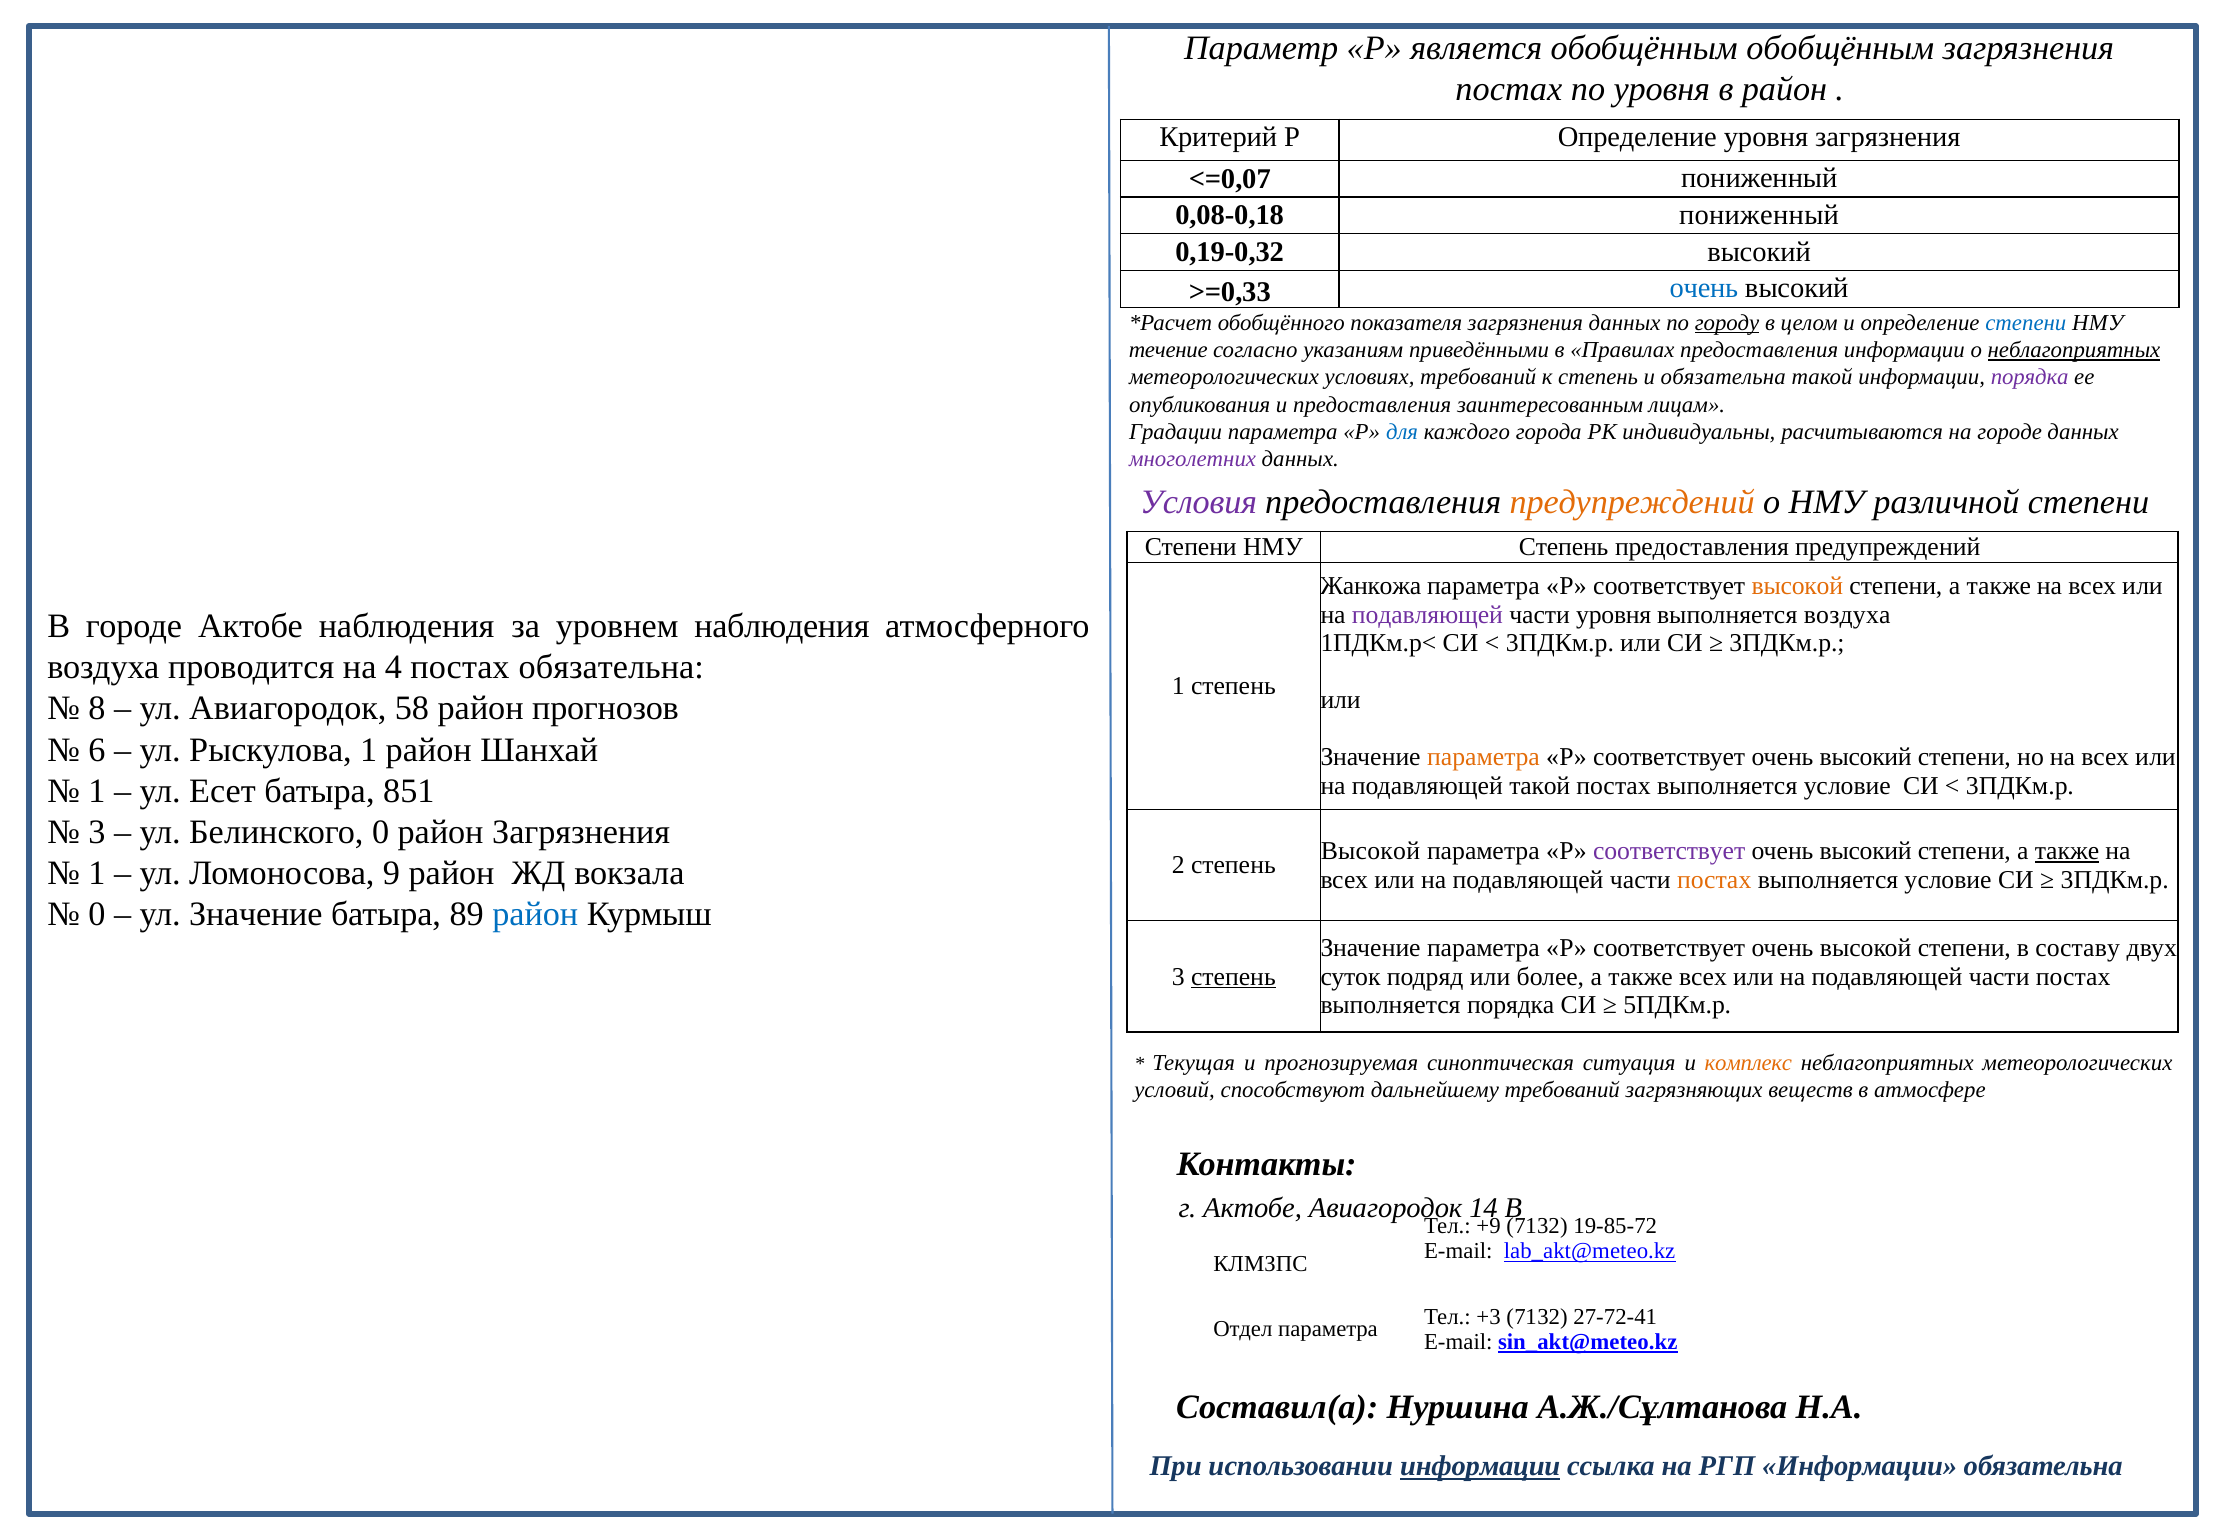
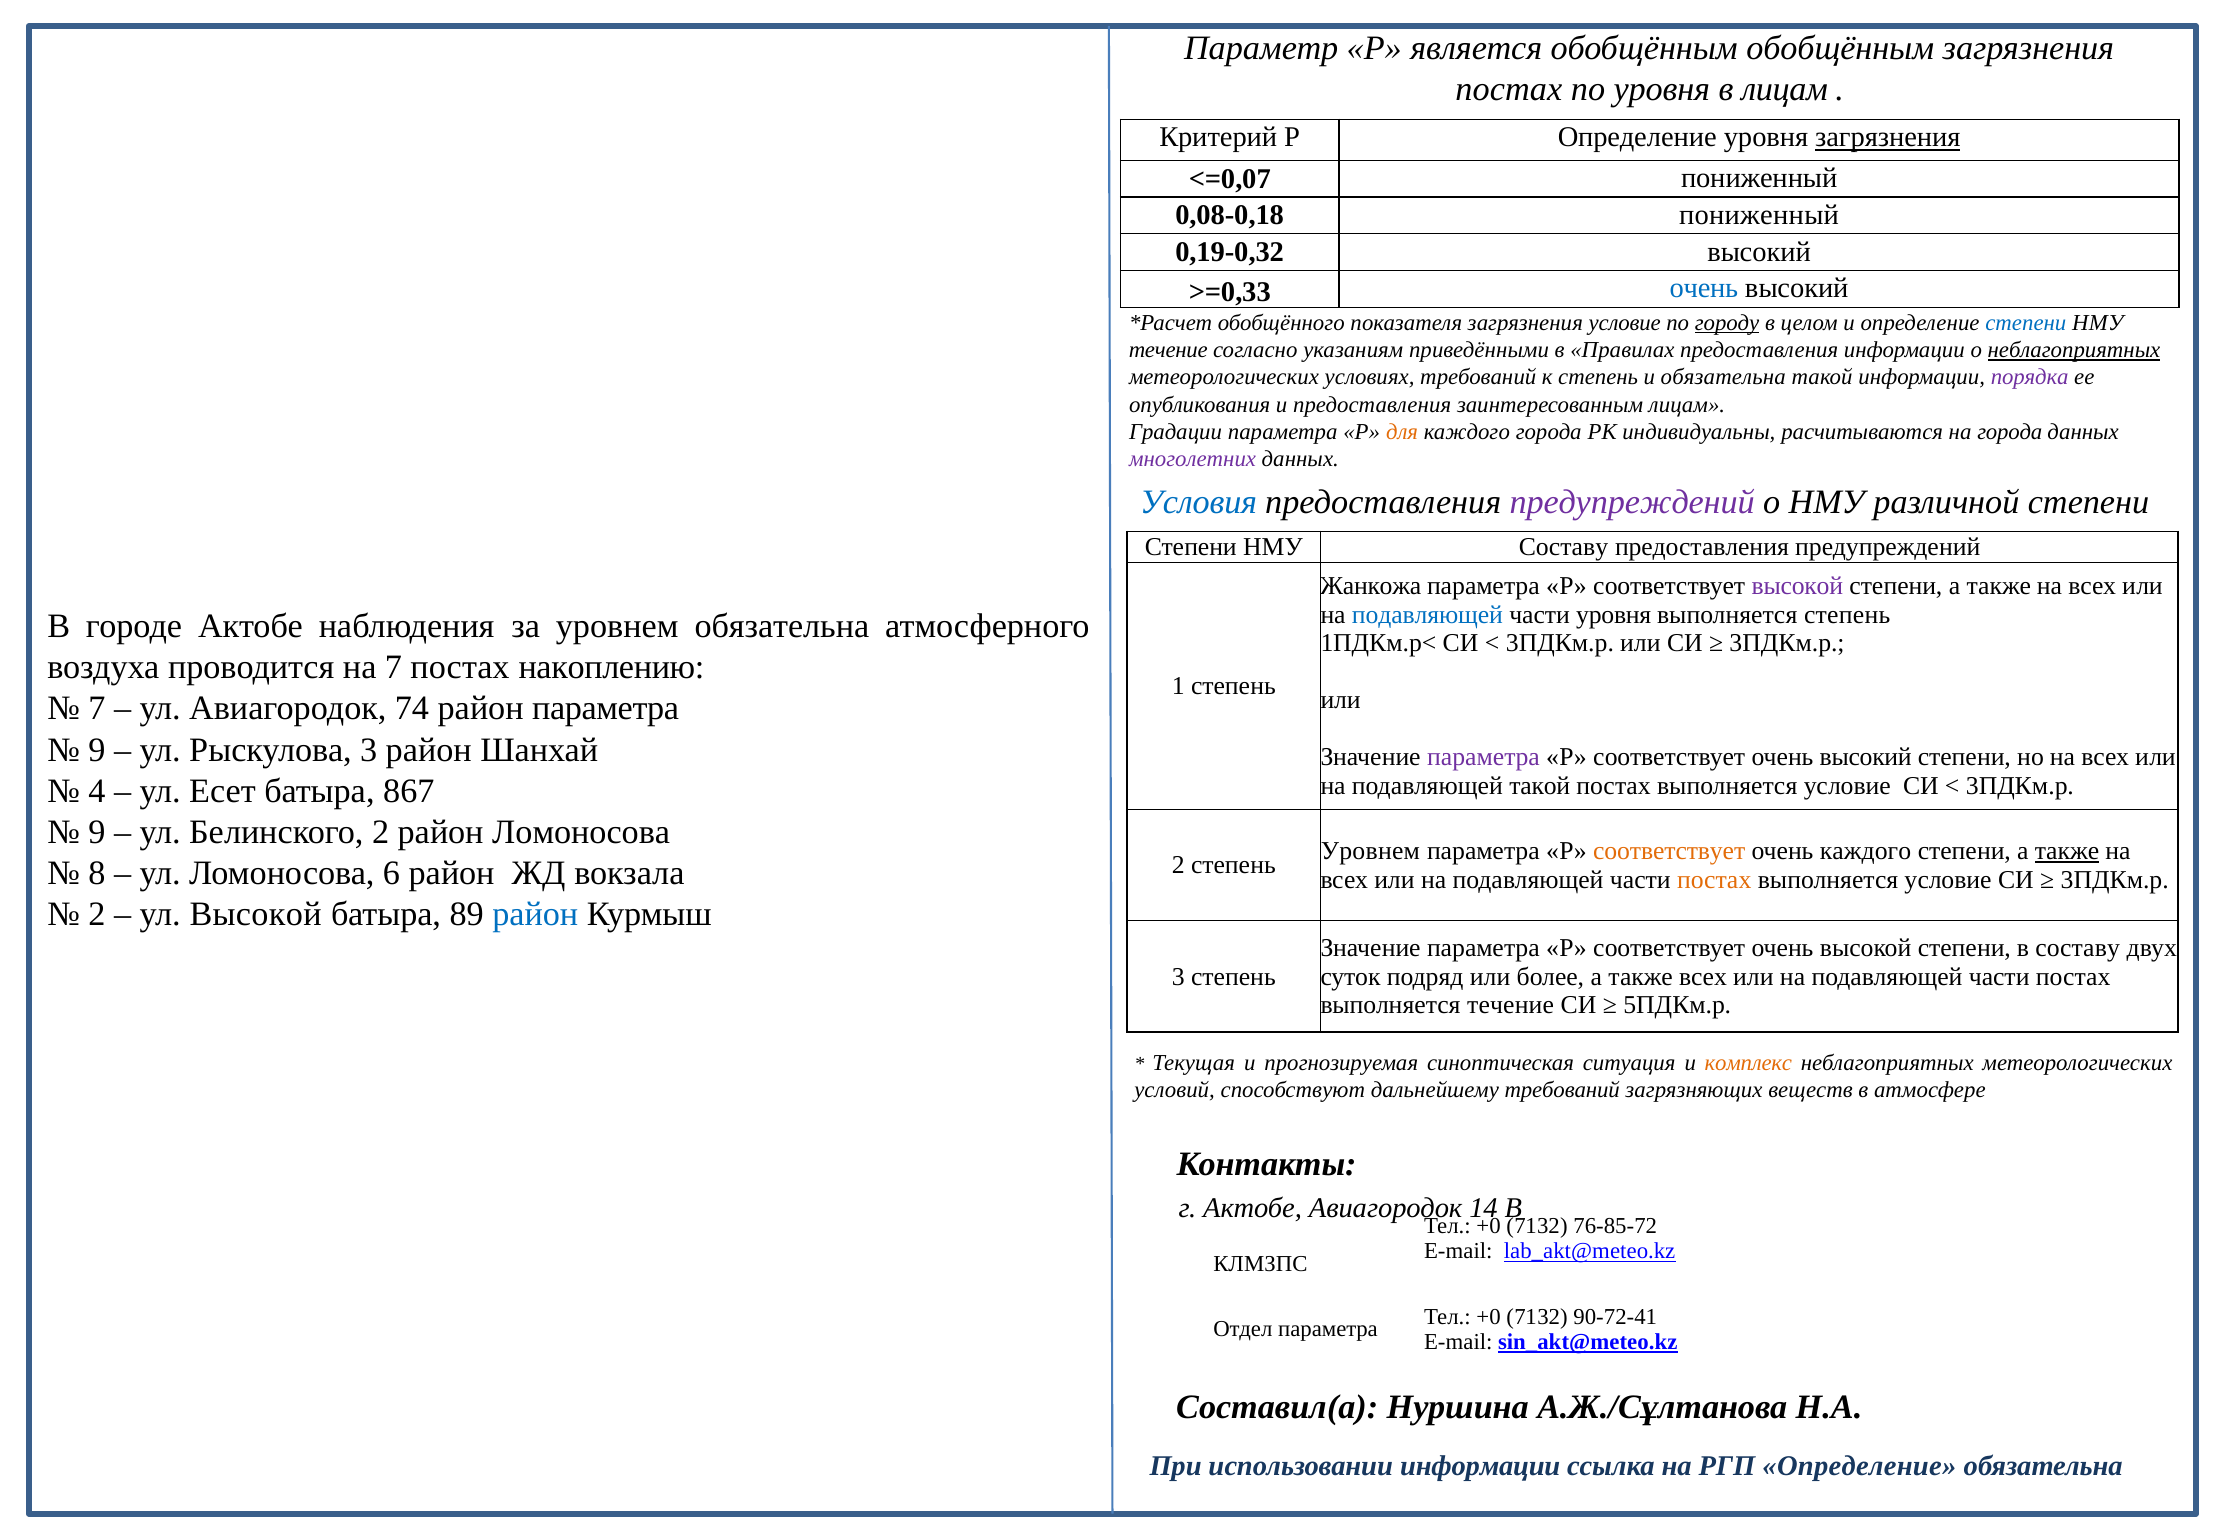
в район: район -> лицам (1785, 89)
загрязнения underline: none -> present (1888, 137)
загрязнения данных: данных -> условие (1625, 323)
для colour: blue -> orange (1402, 432)
на городе: городе -> города (2010, 432)
Условия colour: purple -> blue (1199, 502)
предупреждений colour: orange -> purple (1632, 502)
НМУ Степень: Степень -> Составу (1564, 547)
высокой colour: orange -> purple (1797, 587)
подавляющей colour: purple -> blue (1427, 615)
выполняется воздуха: воздуха -> степень (1847, 615)
уровнем наблюдения: наблюдения -> обязательна (782, 627)
на 4: 4 -> 7 (393, 668)
постах обязательна: обязательна -> накоплению (611, 668)
8: 8 -> 7 (97, 709)
58: 58 -> 74 (412, 709)
район прогнозов: прогнозов -> параметра (606, 709)
6: 6 -> 9 (97, 750)
Рыскулова 1: 1 -> 3 (369, 750)
параметра colour: orange -> purple (1483, 757)
1: 1 -> 4 (97, 791)
851: 851 -> 867 (409, 791)
3: 3 -> 9 (97, 832)
Белинского 0: 0 -> 2 (381, 832)
район Загрязнения: Загрязнения -> Ломоносова (581, 832)
Высокой: Высокой -> Уровнем (1370, 851)
соответствует colour: purple -> orange (1669, 851)
высокий: высокий -> каждого (1866, 851)
1: 1 -> 8 (97, 873)
9: 9 -> 6 (392, 873)
0: 0 -> 2 (97, 914)
ул Значение: Значение -> Высокой (256, 914)
степень underline: present -> none (1233, 977)
выполняется порядка: порядка -> течение (1511, 1005)
+9: +9 -> +0 (1489, 1226)
19-85-72: 19-85-72 -> 76-85-72 (1615, 1226)
+3: +3 -> +0 (1489, 1317)
27-72-41: 27-72-41 -> 90-72-41 (1615, 1317)
информации underline: present -> none (1480, 1467)
РГП Информации: Информации -> Определение (1859, 1467)
